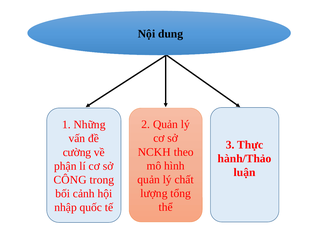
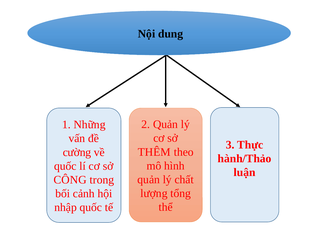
NCKH: NCKH -> THÊM (154, 152)
phận: phận -> quốc (65, 166)
